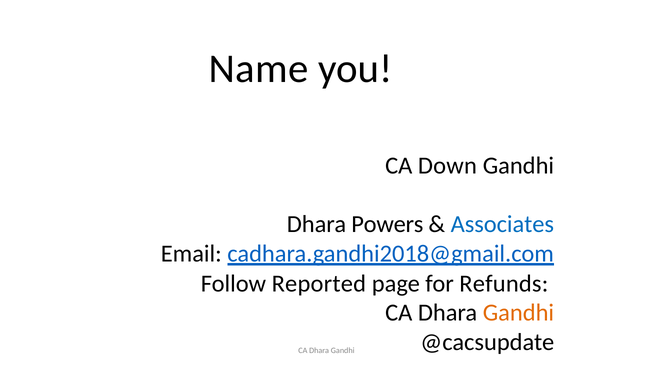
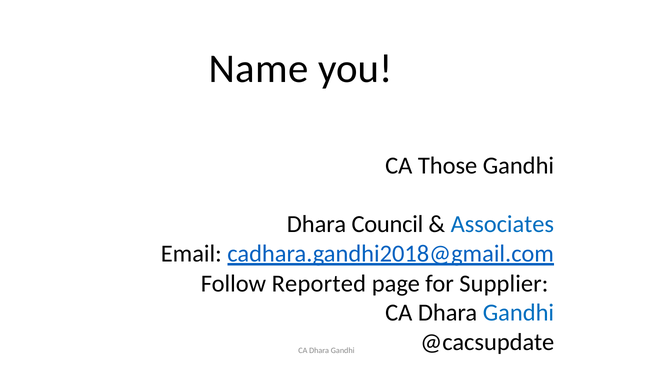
Down: Down -> Those (448, 166)
Powers: Powers -> Council (387, 224)
Refunds: Refunds -> Supplier (504, 284)
Gandhi colour: orange -> blue (518, 313)
